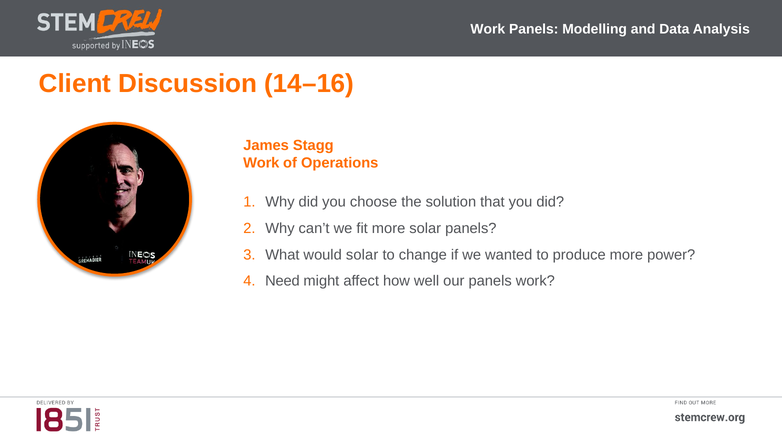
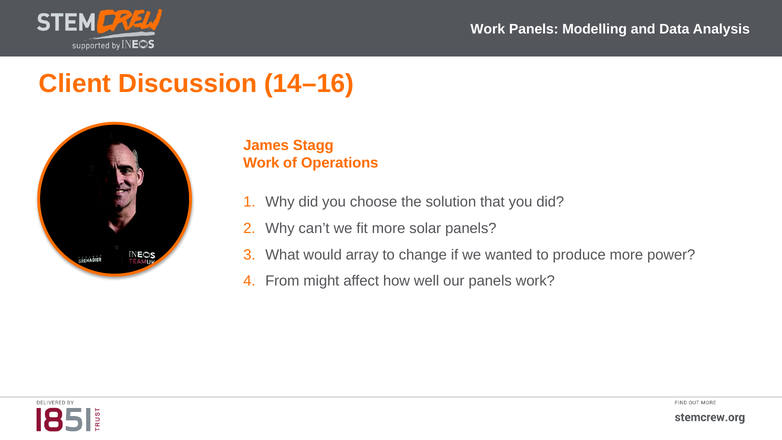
would solar: solar -> array (362, 255)
Need: Need -> From (282, 281)
